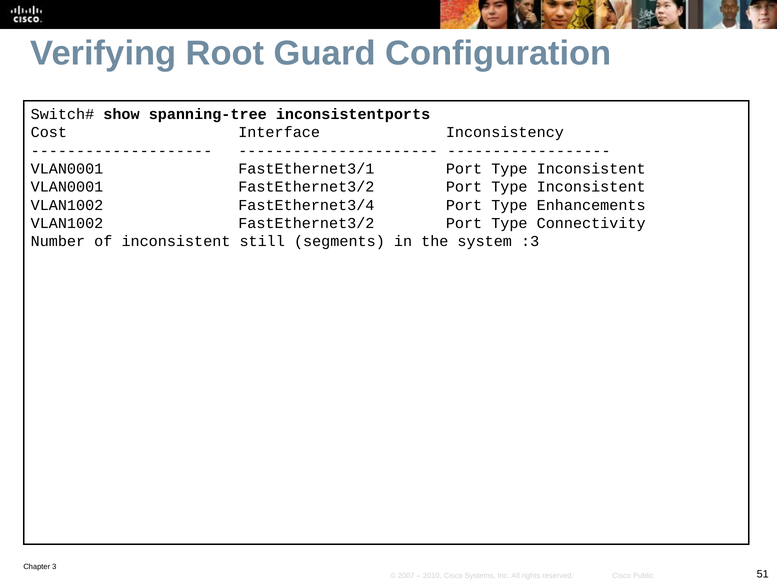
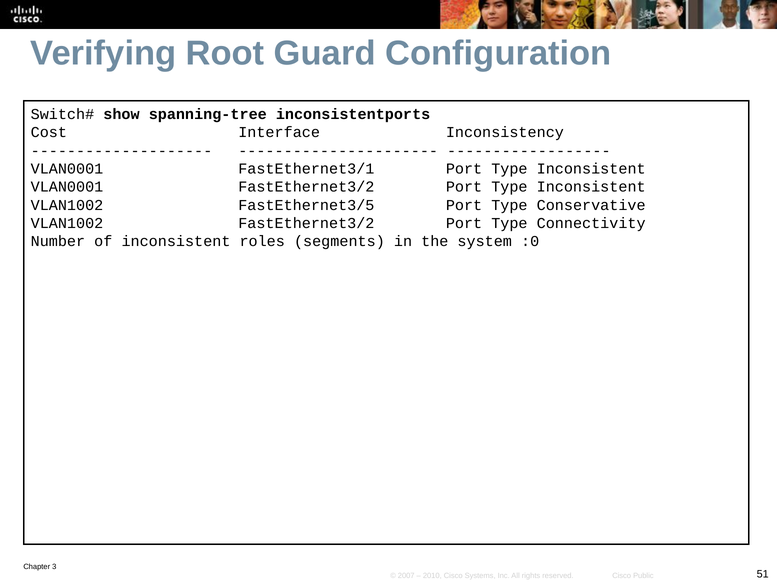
FastEthernet3/4: FastEthernet3/4 -> FastEthernet3/5 (306, 205)
Enhancements: Enhancements -> Conservative (591, 205)
still: still -> roles (262, 241)
:3: :3 -> :0 (530, 241)
